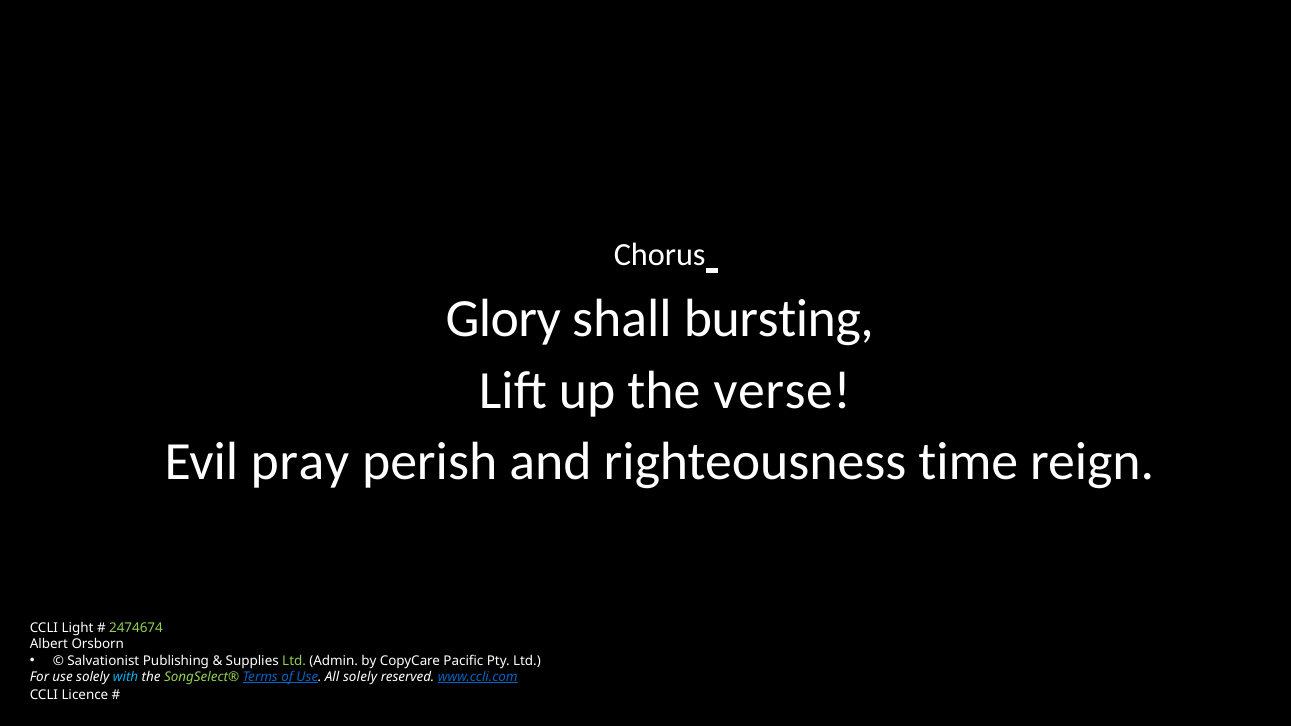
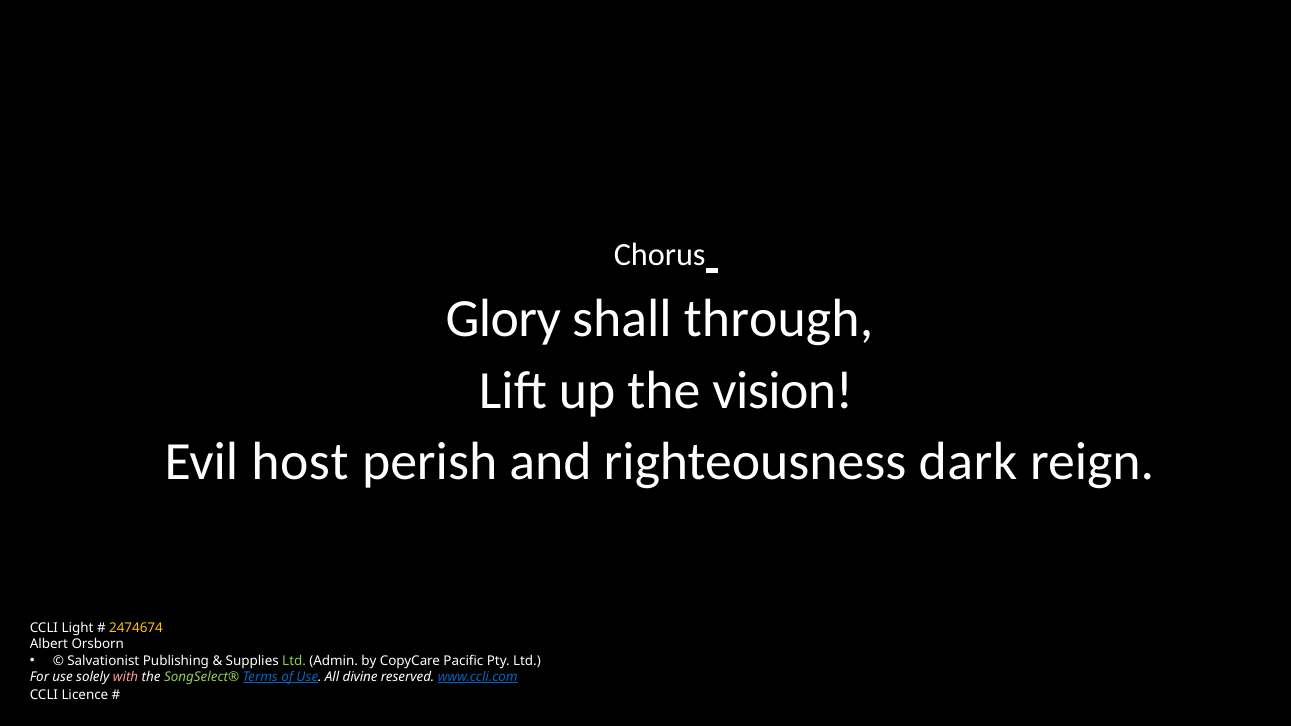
bursting: bursting -> through (778, 319)
verse: verse -> vision (783, 391)
pray: pray -> host (300, 462)
time: time -> dark (968, 462)
2474674 colour: light green -> yellow (136, 628)
with colour: light blue -> pink (126, 677)
All solely: solely -> divine (360, 677)
